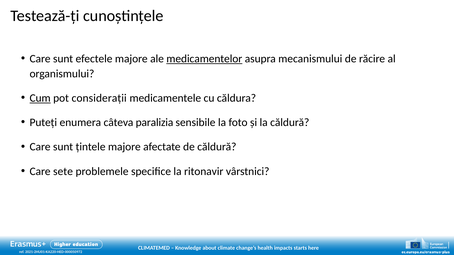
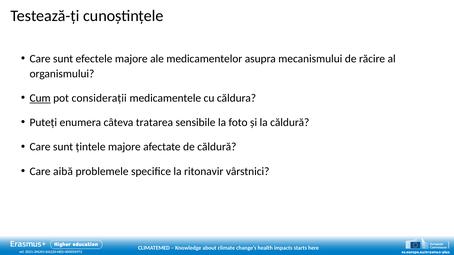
medicamentelor underline: present -> none (204, 59)
paralizia: paralizia -> tratarea (154, 123)
sete: sete -> aibă (63, 172)
